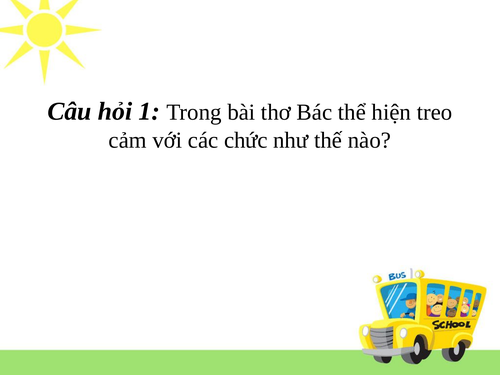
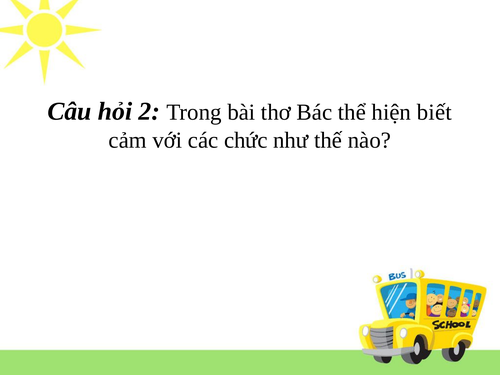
1: 1 -> 2 (149, 111)
treo: treo -> biết (434, 112)
